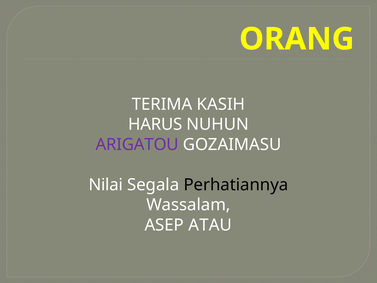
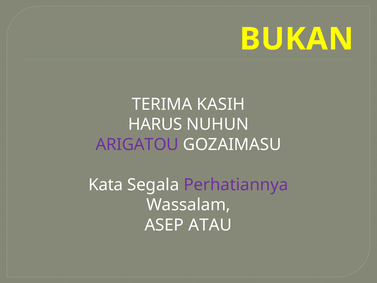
ORANG: ORANG -> BUKAN (297, 39)
Nilai: Nilai -> Kata (106, 185)
Perhatiannya colour: black -> purple (236, 185)
